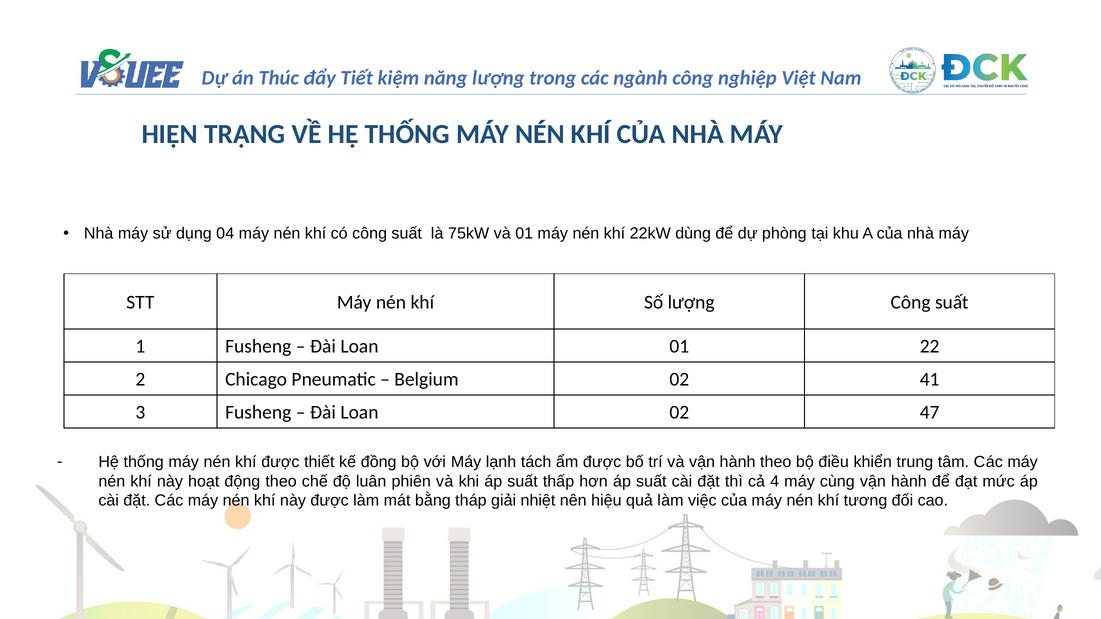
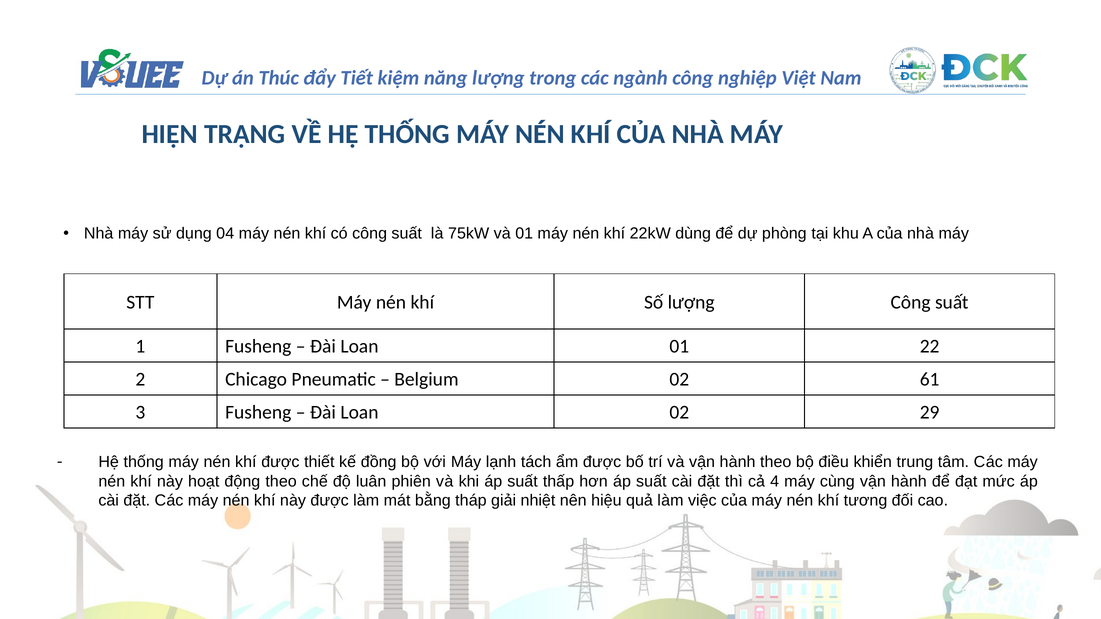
41: 41 -> 61 (930, 380)
47: 47 -> 29 (930, 413)
